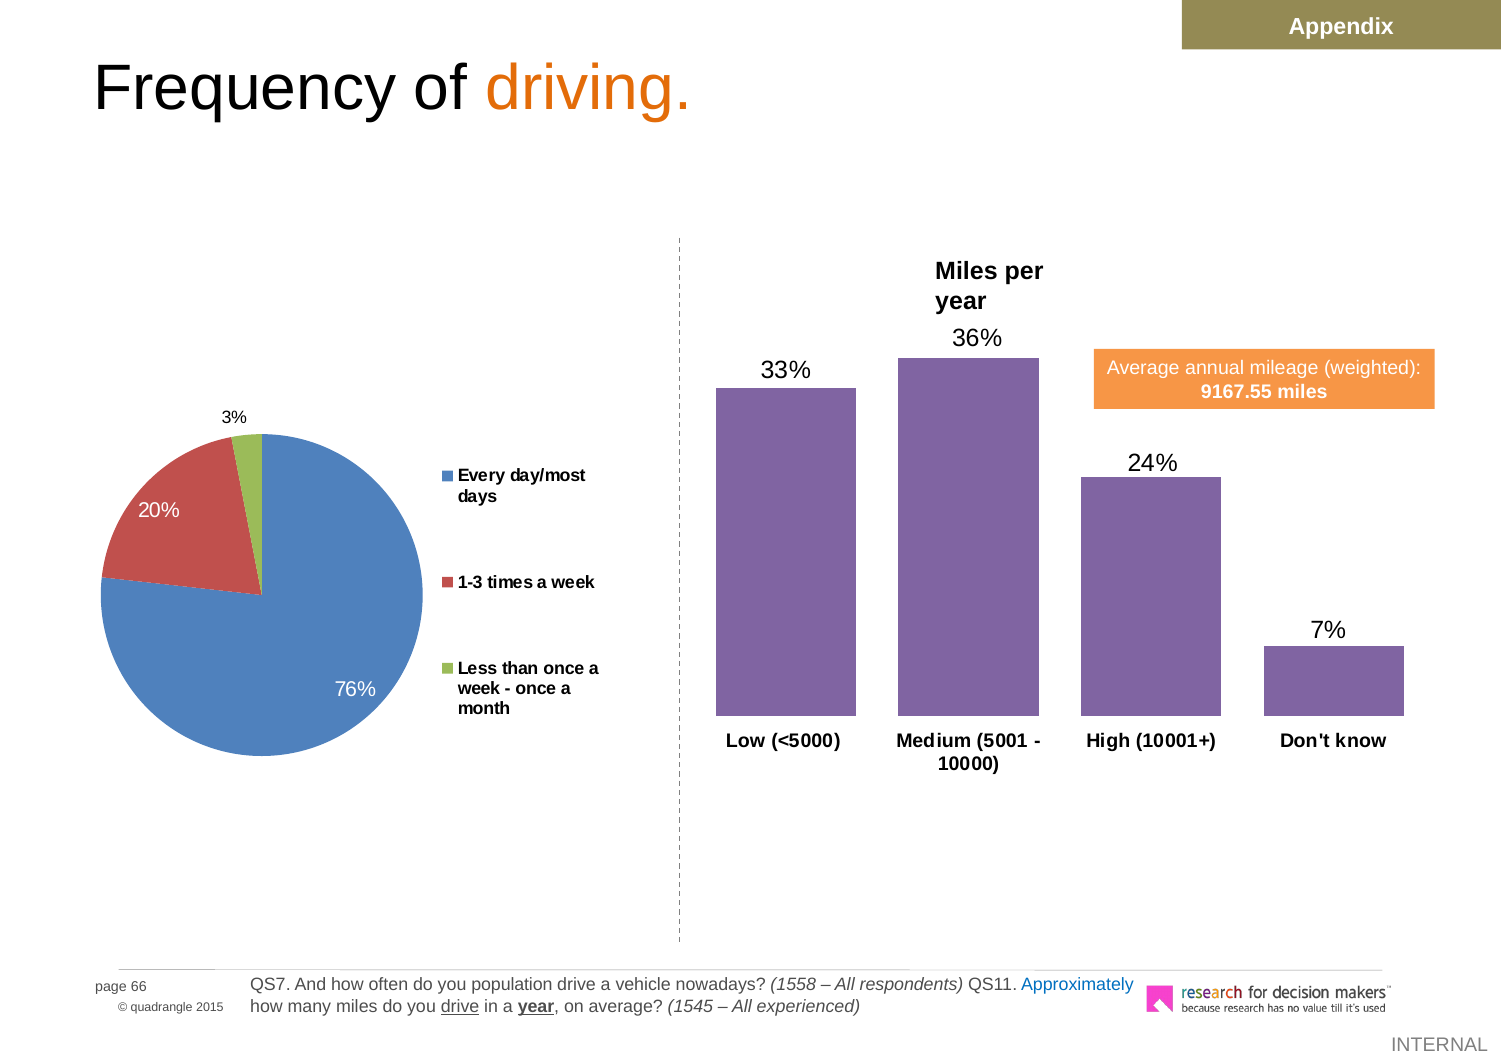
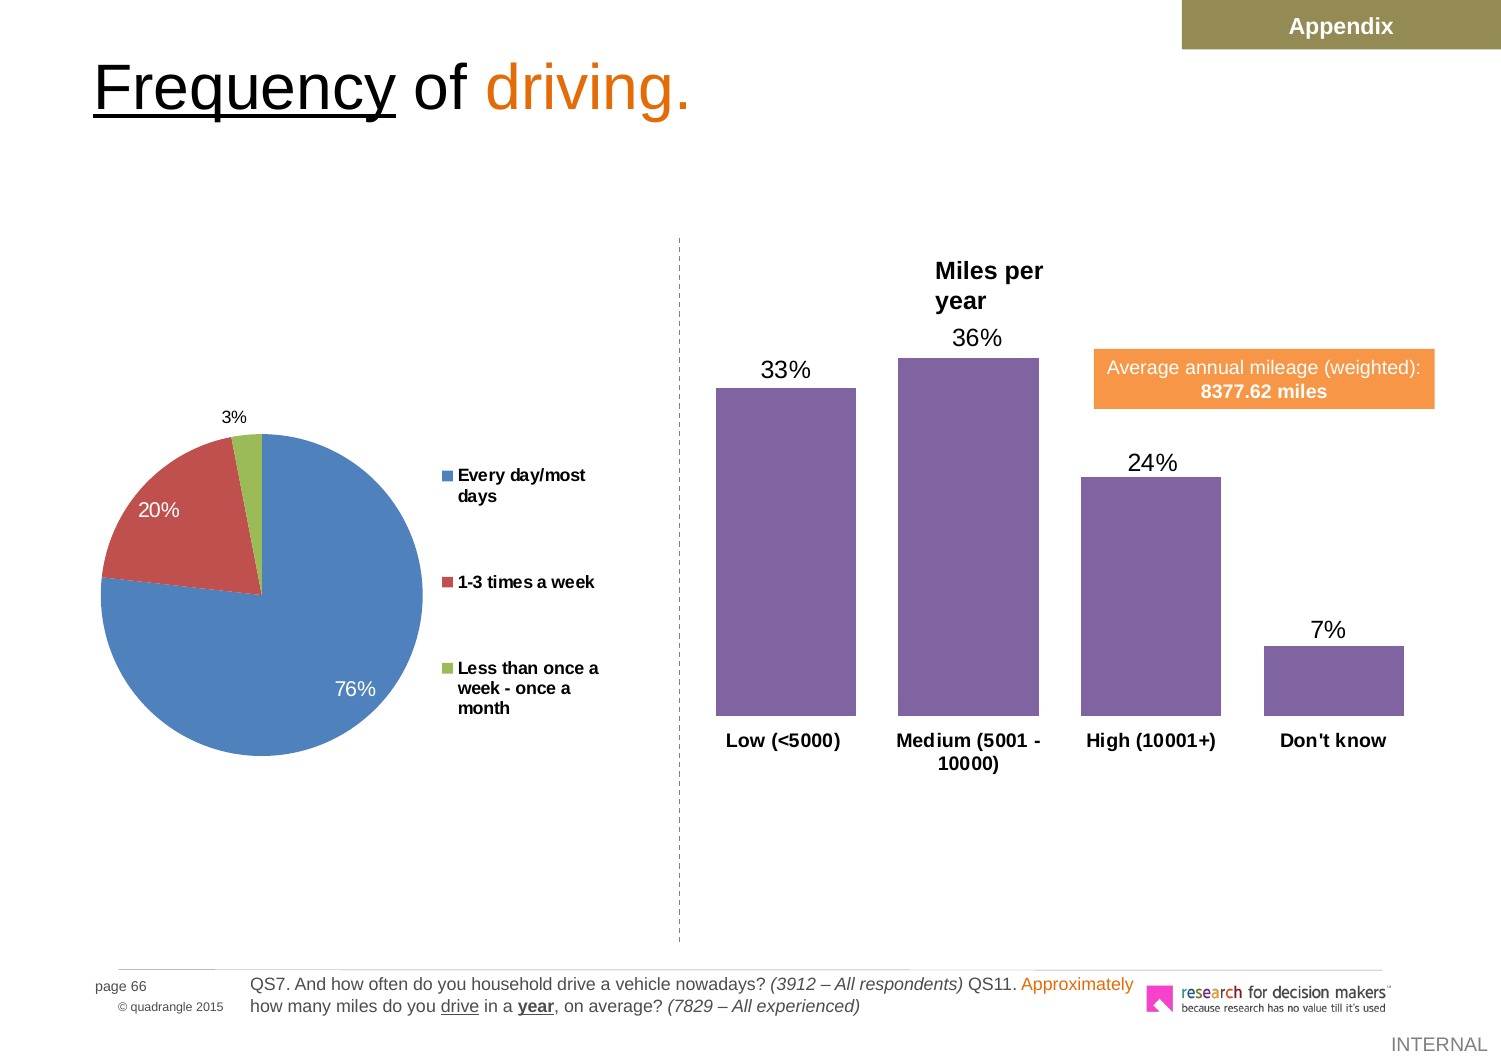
Frequency underline: none -> present (245, 89)
9167.55: 9167.55 -> 8377.62 (1236, 392)
population: population -> household (512, 985)
1558: 1558 -> 3912 (793, 985)
Approximately colour: blue -> orange (1077, 985)
1545: 1545 -> 7829 (690, 1006)
